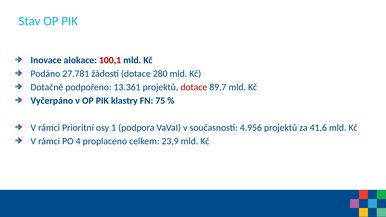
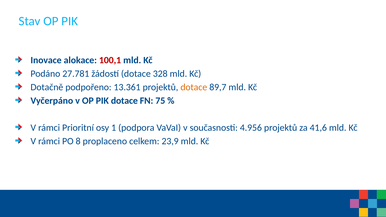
280: 280 -> 328 (160, 74)
dotace colour: red -> orange (194, 87)
PIK klastry: klastry -> dotace (124, 101)
4: 4 -> 8 (78, 141)
